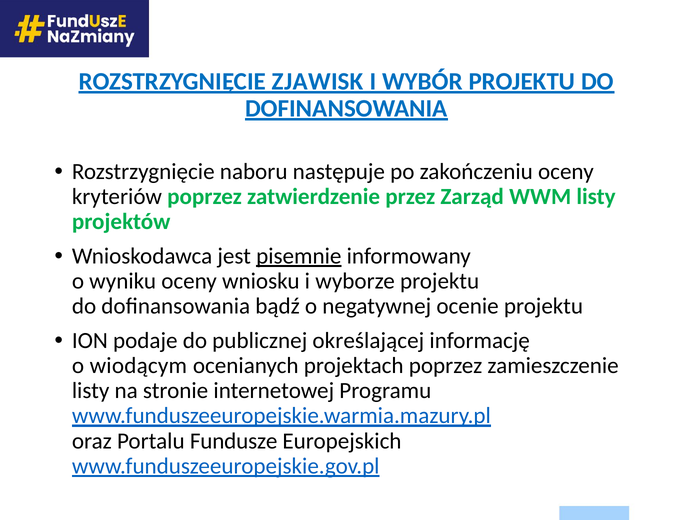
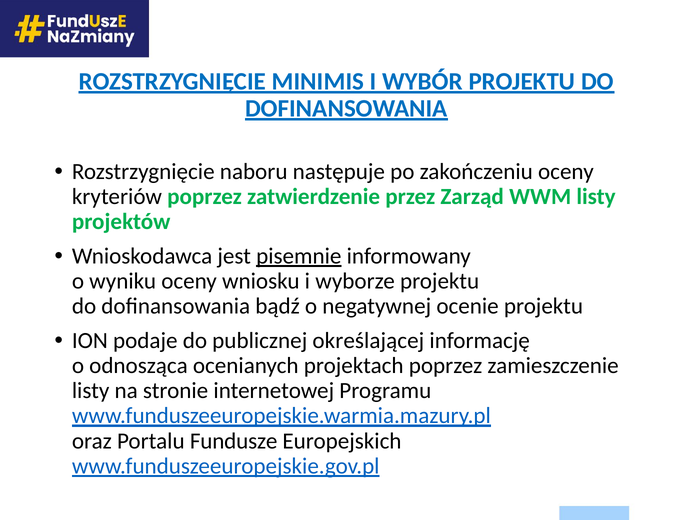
ZJAWISK: ZJAWISK -> MINIMIS (318, 81)
wiodącym: wiodącym -> odnosząca (138, 365)
